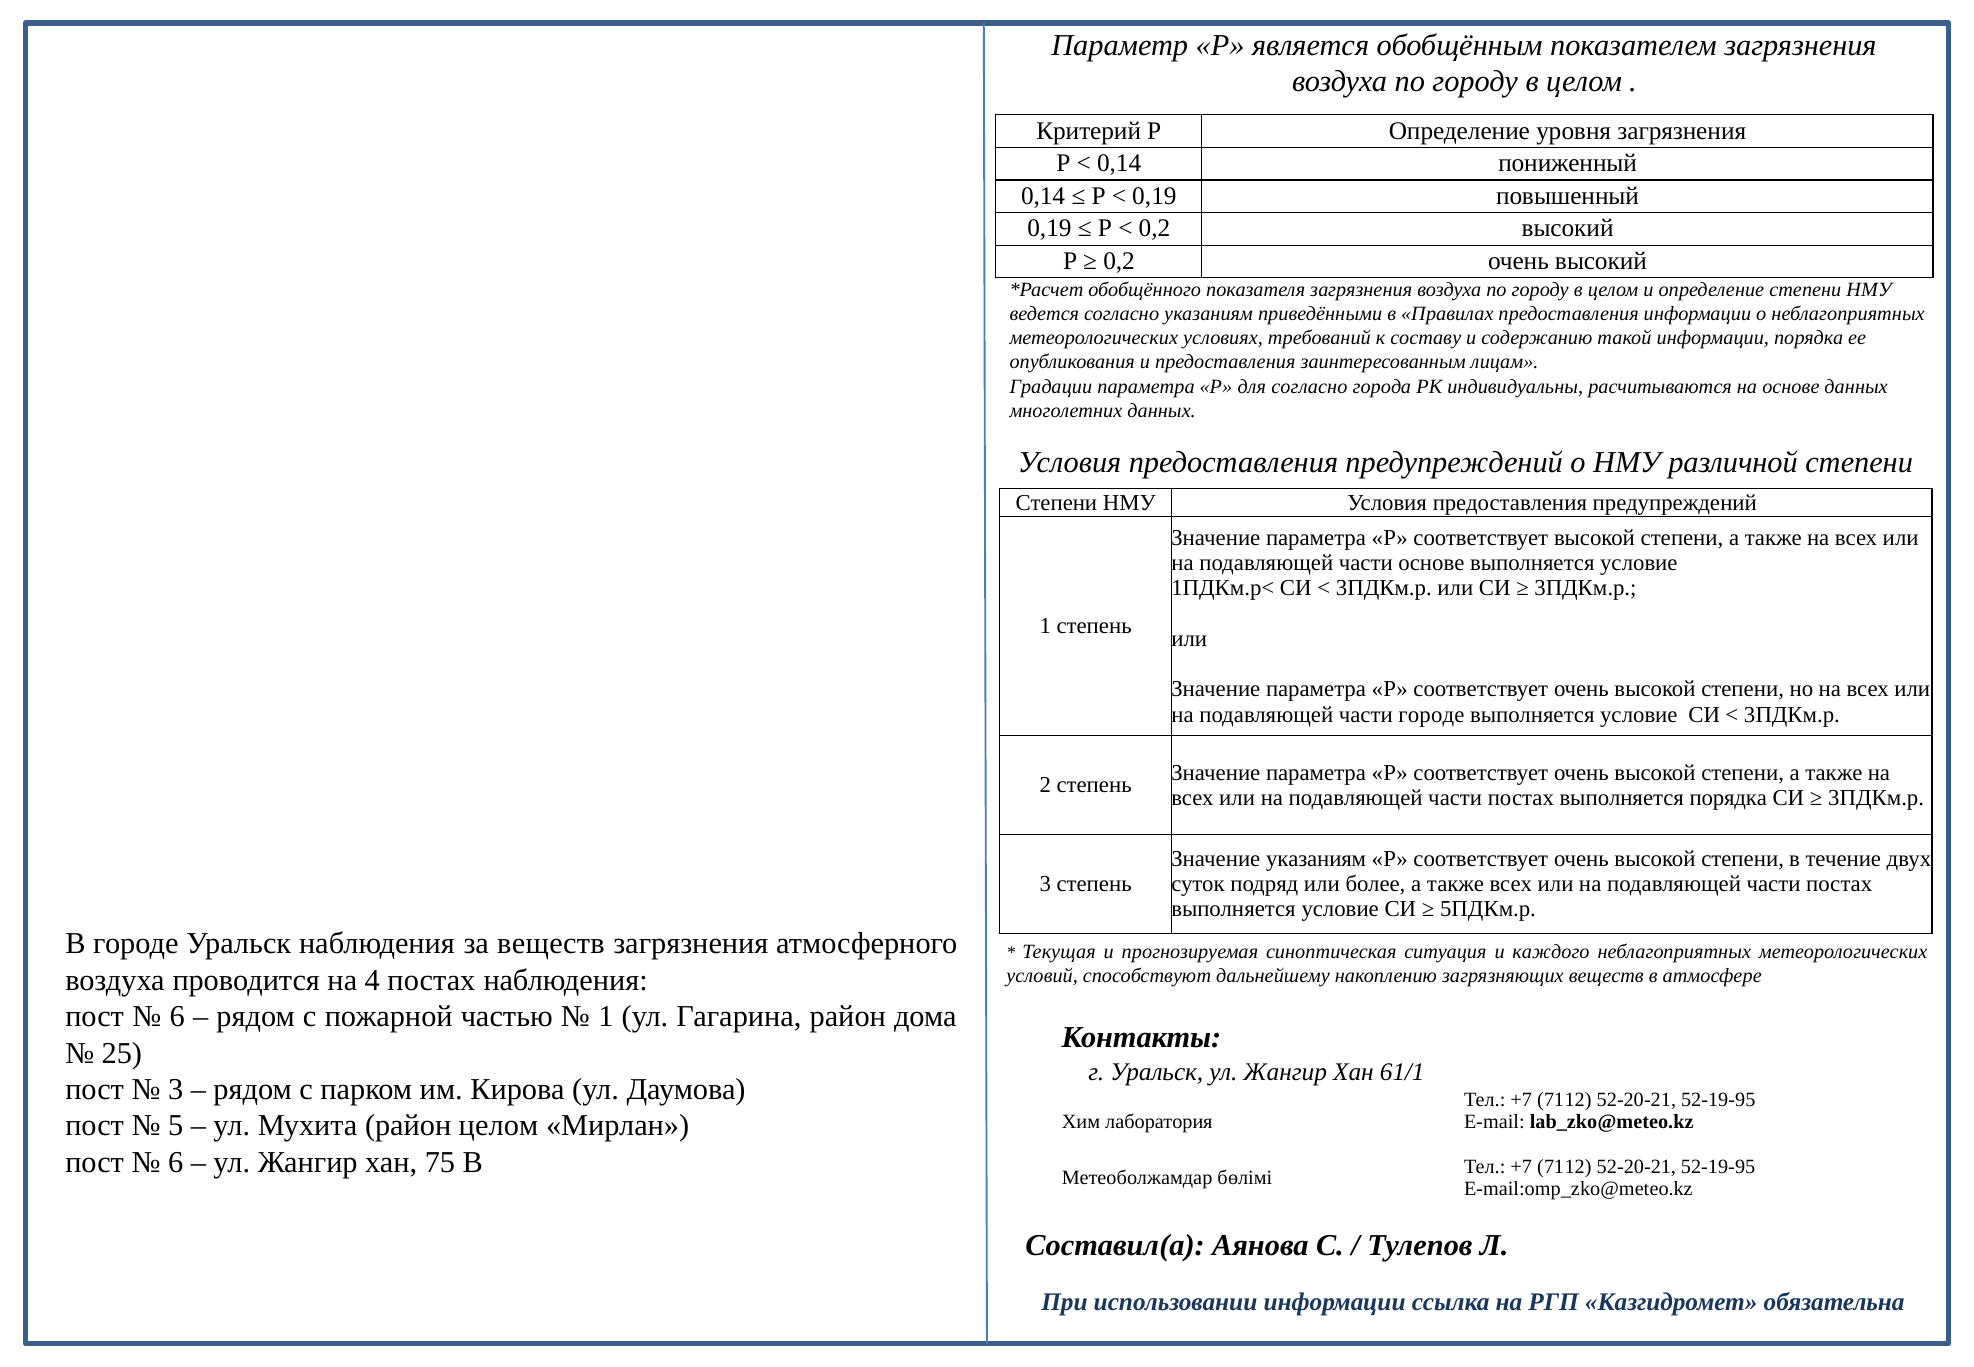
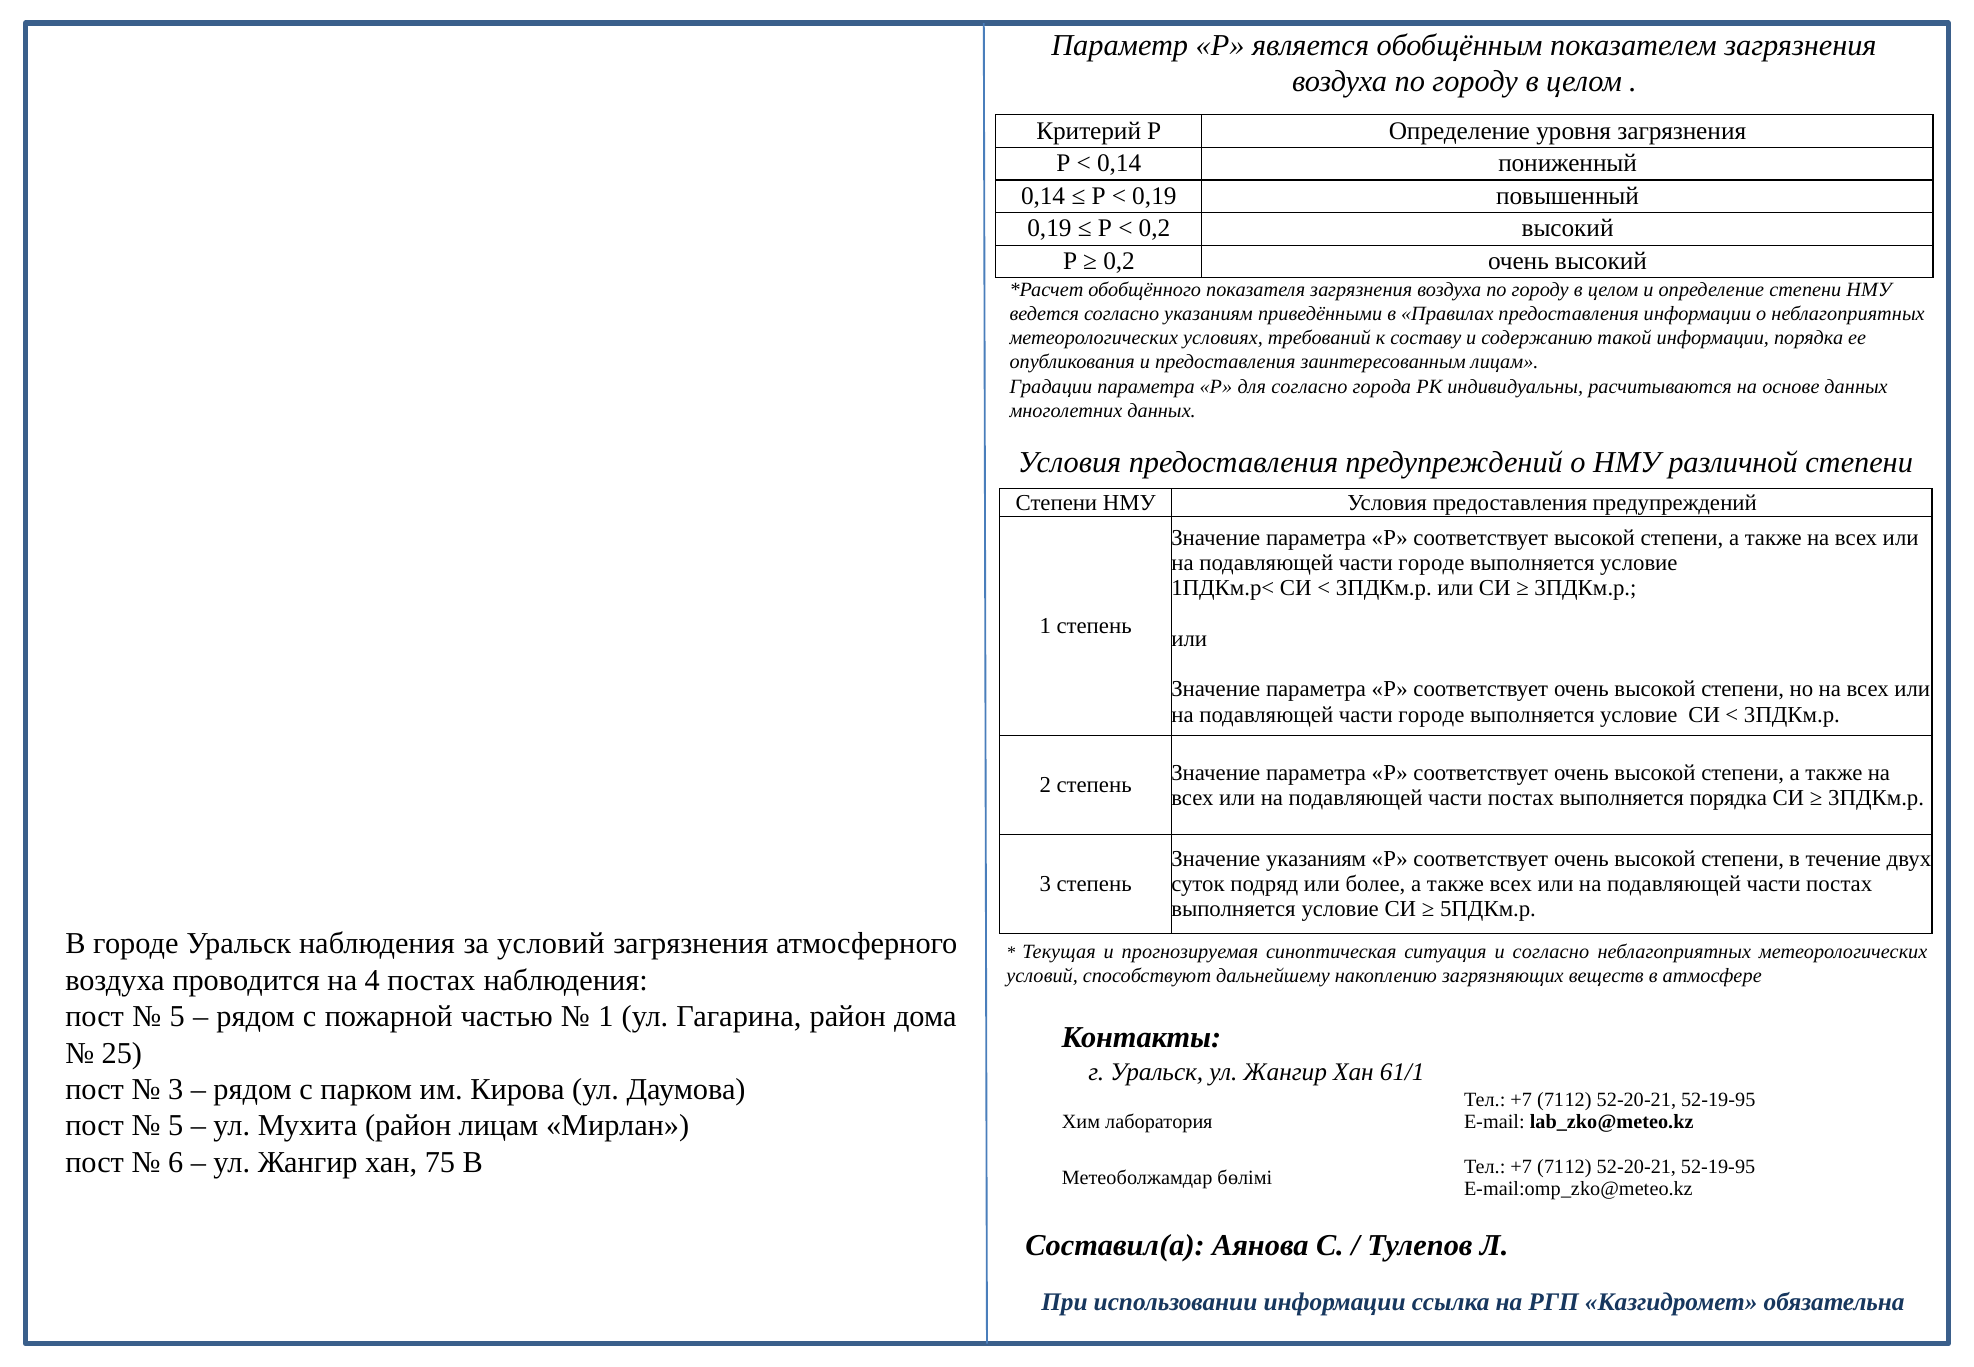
основе: основе -> городе (1431, 563)
за веществ: веществ -> условий (551, 943)
и каждого: каждого -> согласно (1551, 952)
6: 6 -> 5 (177, 1016)
район целом: целом -> лицам (499, 1126)
